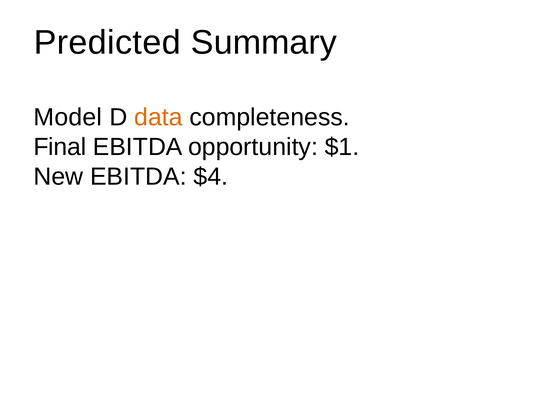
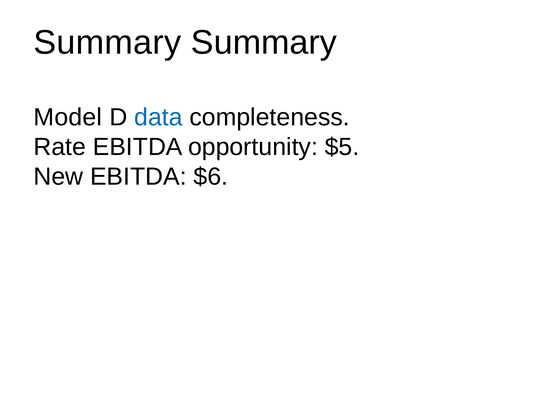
Predicted: Predicted -> Summary (107, 42)
data colour: orange -> blue (158, 117)
Final: Final -> Rate (60, 147)
$1: $1 -> $5 (342, 147)
$4: $4 -> $6 (211, 177)
